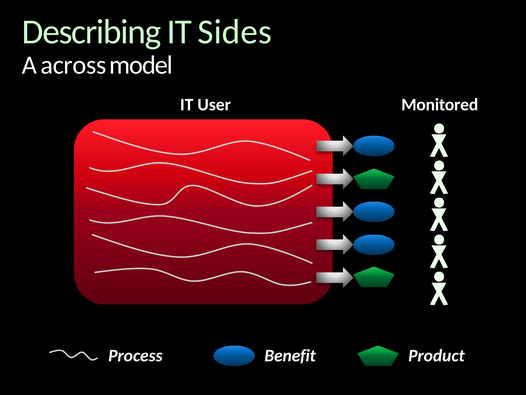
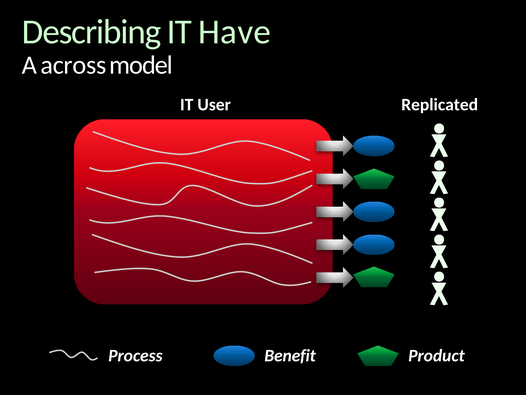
Sides: Sides -> Have (235, 32)
Monitored: Monitored -> Replicated (440, 105)
